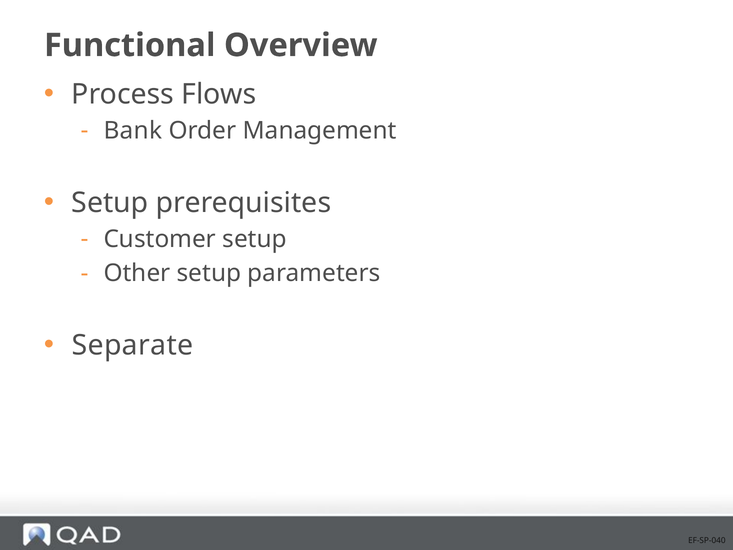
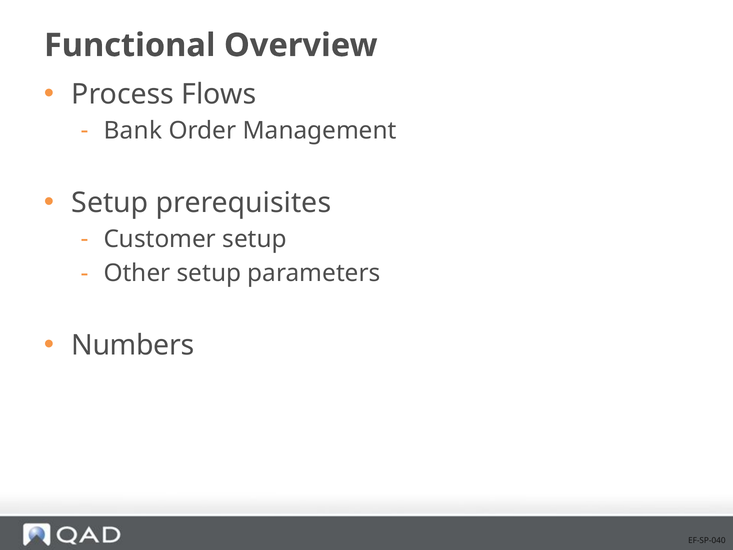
Separate: Separate -> Numbers (133, 345)
